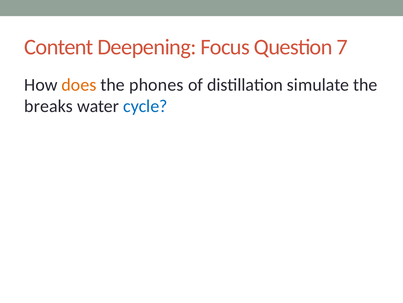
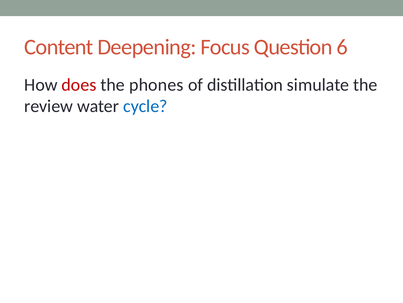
7: 7 -> 6 (342, 47)
does colour: orange -> red (79, 85)
breaks: breaks -> review (49, 106)
